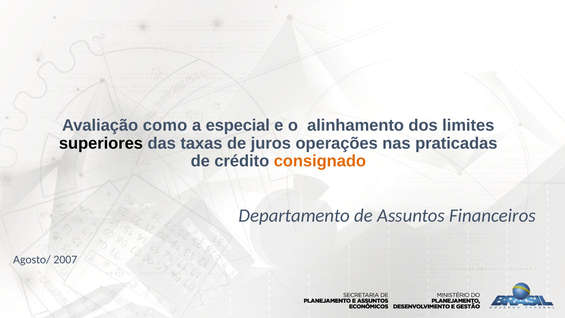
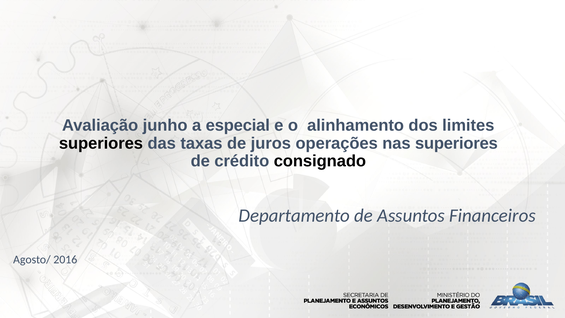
como: como -> junho (165, 125)
nas praticadas: praticadas -> superiores (456, 143)
consignado colour: orange -> black (320, 161)
2007: 2007 -> 2016 (65, 259)
